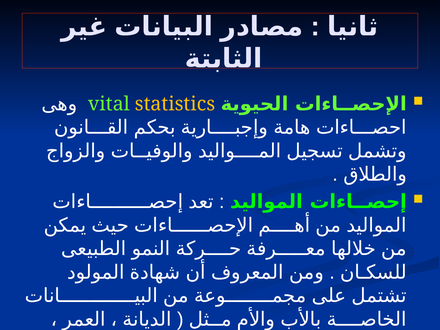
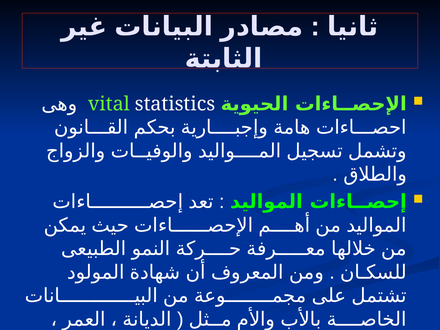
statistics colour: yellow -> white (175, 104)
